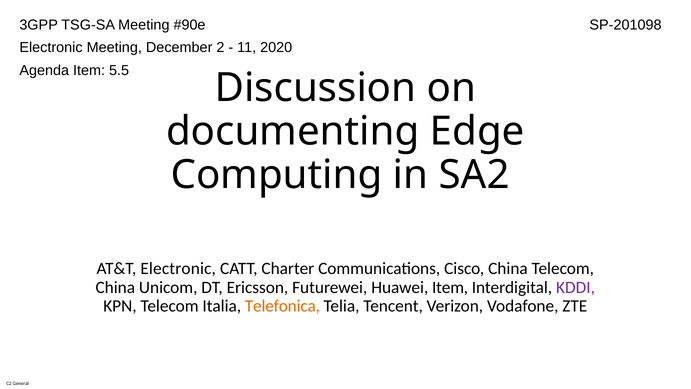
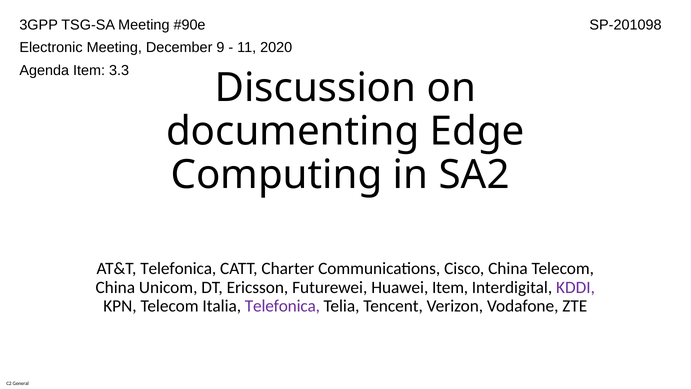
2: 2 -> 9 (220, 48)
5.5: 5.5 -> 3.3 (119, 70)
AT&T Electronic: Electronic -> Telefonica (178, 268)
Telefonica colour: orange -> purple (282, 306)
